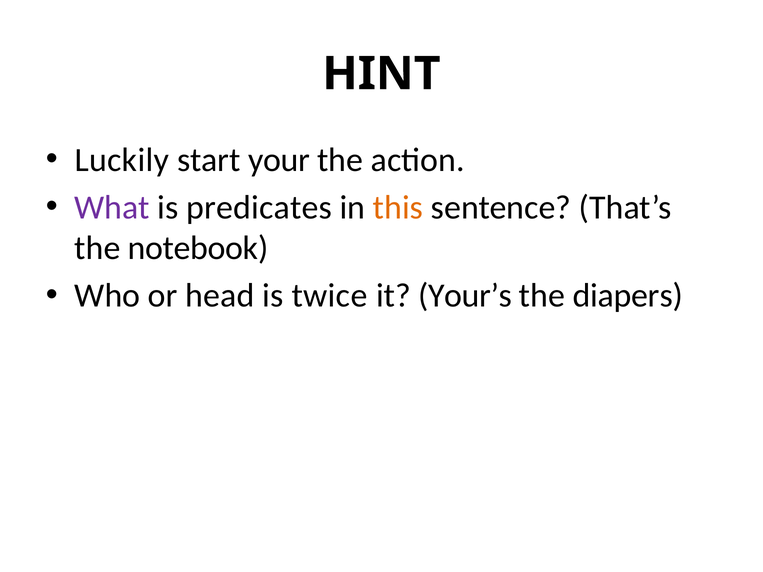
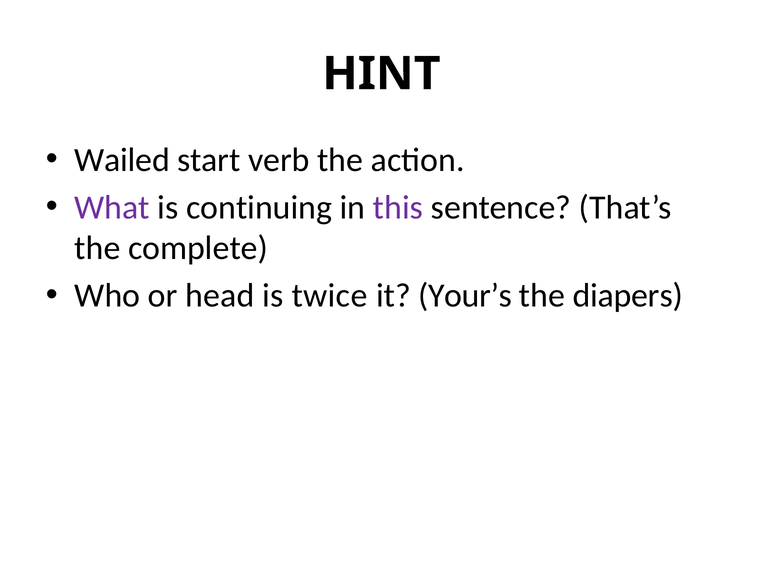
Luckily: Luckily -> Wailed (122, 160)
your: your -> verb (279, 160)
predicates: predicates -> continuing (259, 208)
this colour: orange -> purple (398, 208)
notebook: notebook -> complete (198, 248)
